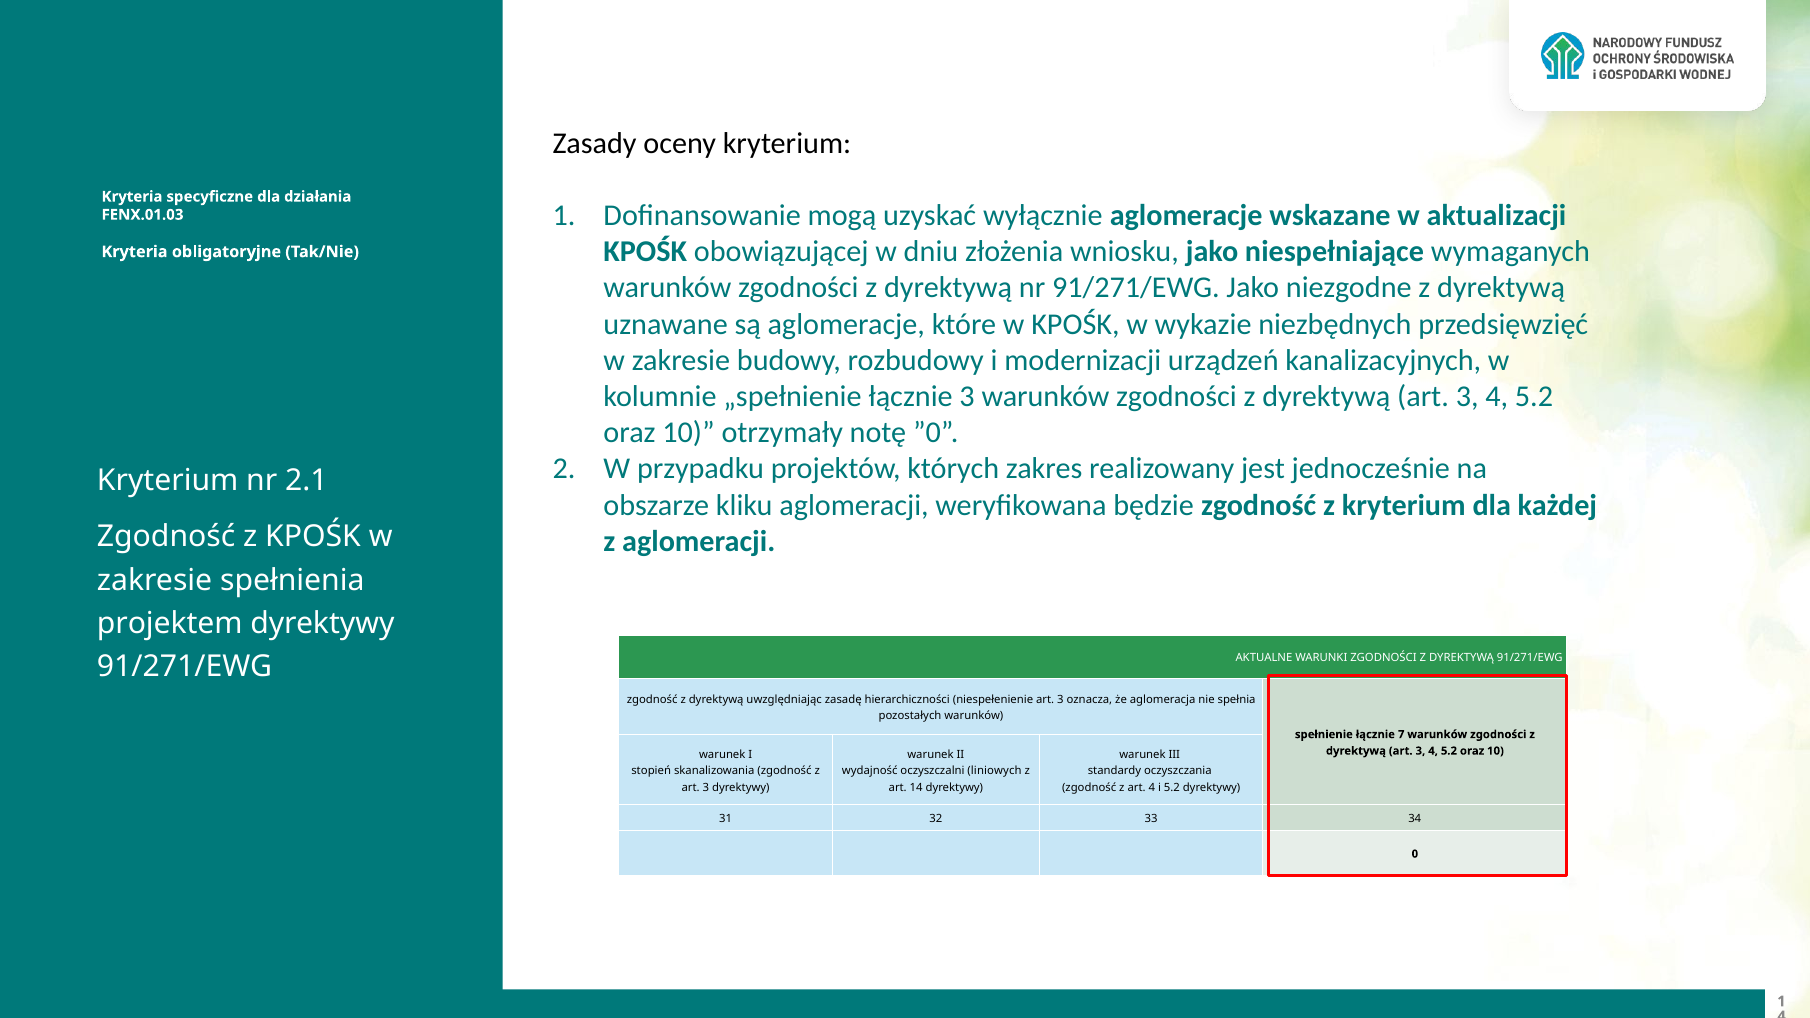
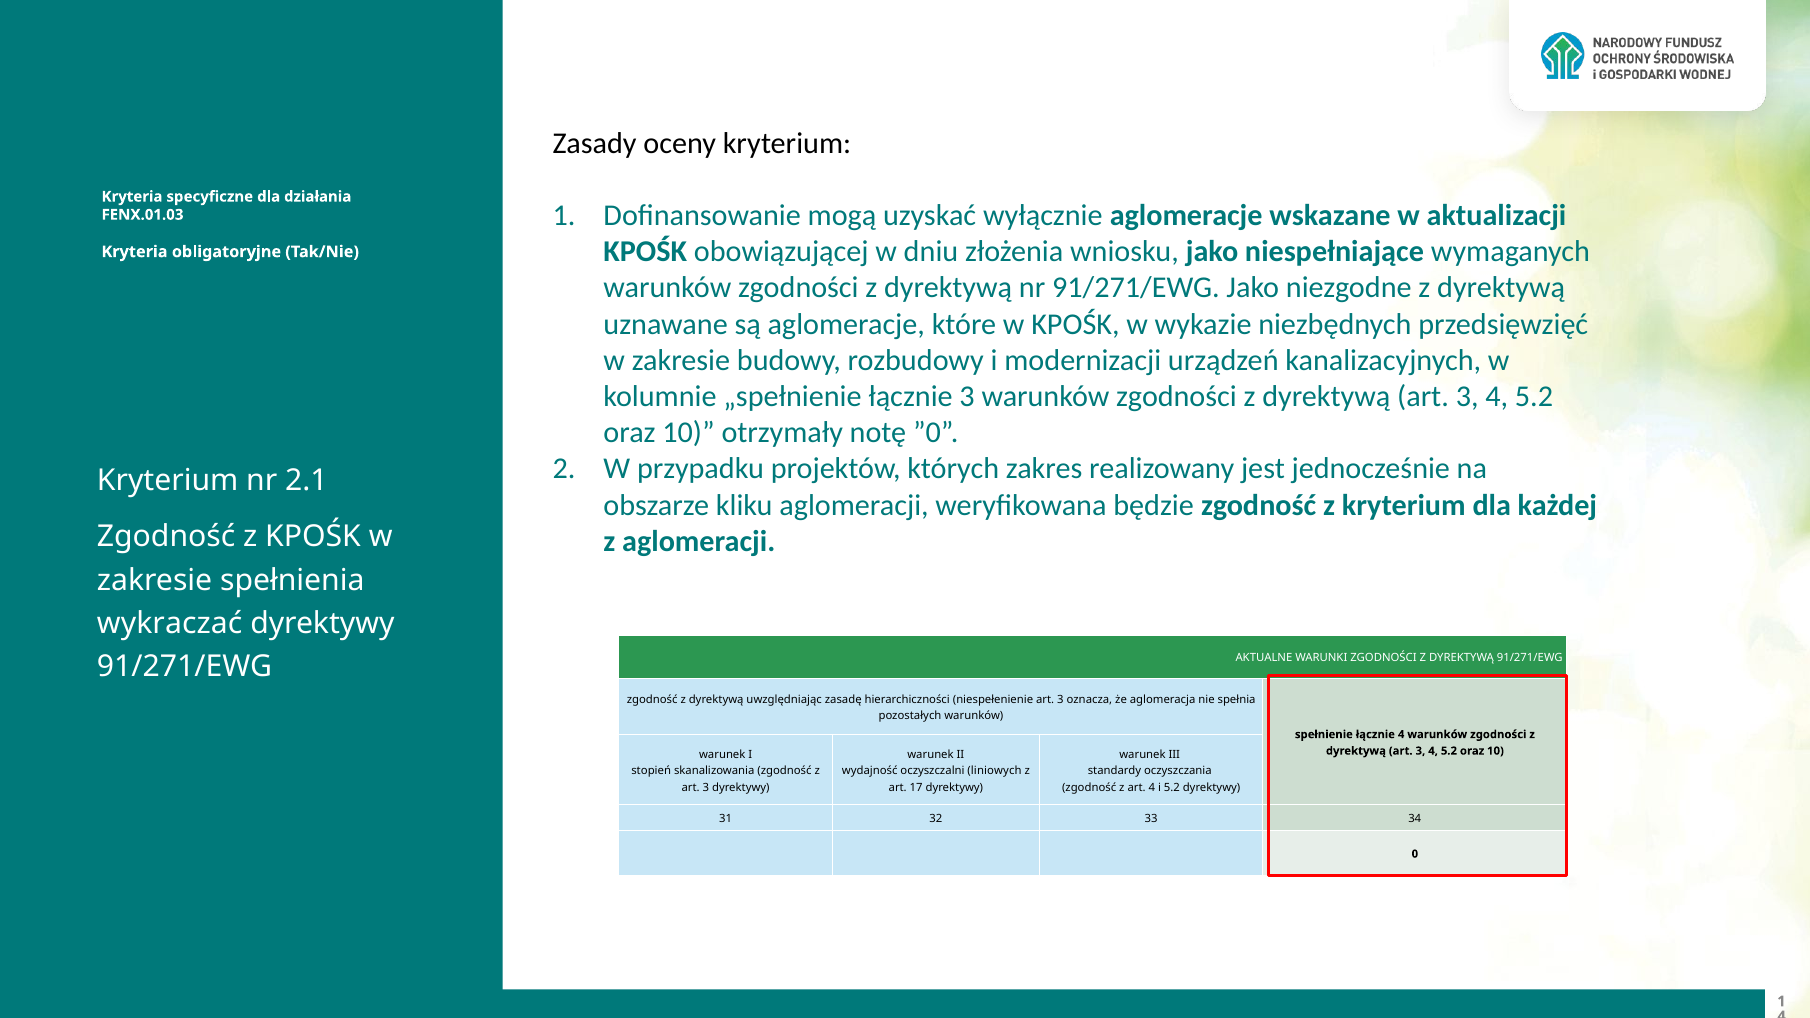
projektem: projektem -> wykraczać (170, 624)
łącznie 7: 7 -> 4 (1401, 735)
14: 14 -> 17 (916, 787)
